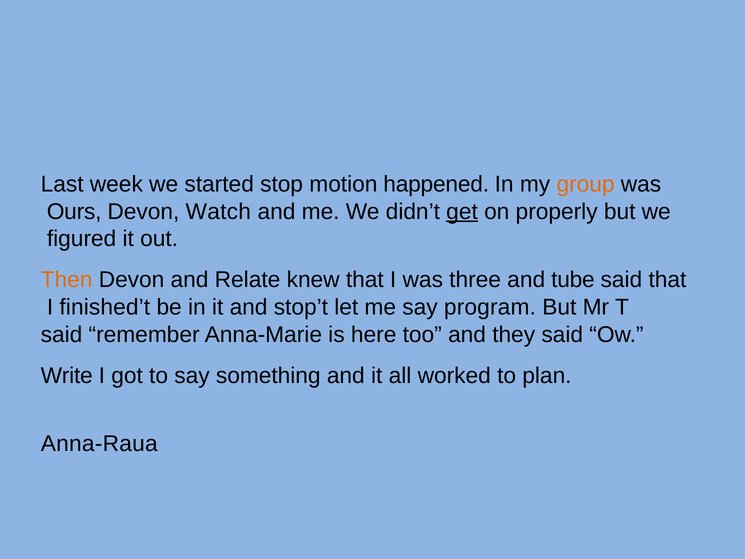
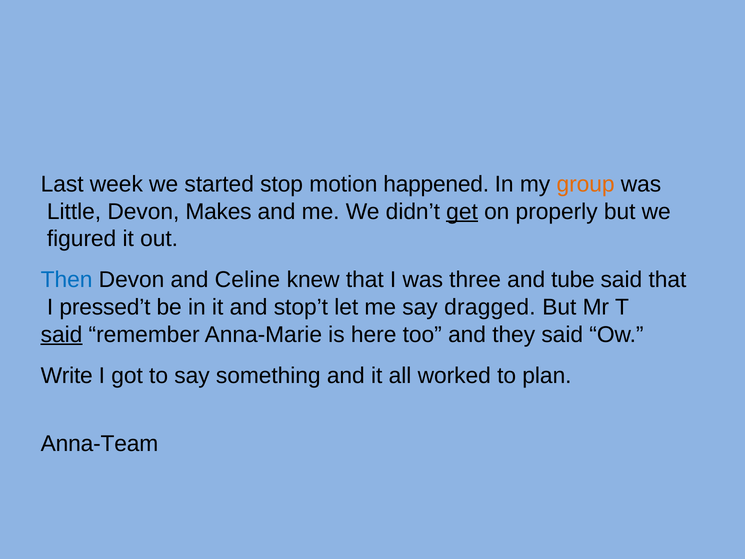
Ours: Ours -> Little (74, 212)
Watch: Watch -> Makes (219, 212)
Then colour: orange -> blue (67, 280)
Relate: Relate -> Celine (247, 280)
finished’t: finished’t -> pressed’t (105, 307)
program: program -> dragged (490, 307)
said underline: none -> present (62, 334)
Anna-Raua: Anna-Raua -> Anna-Team (99, 444)
